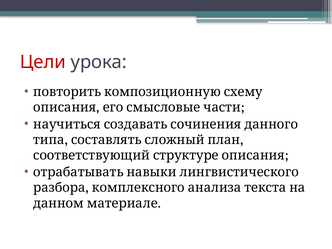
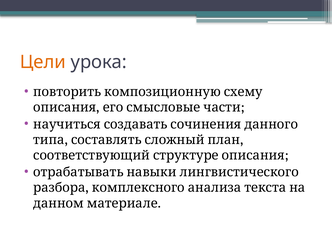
Цели colour: red -> orange (43, 62)
